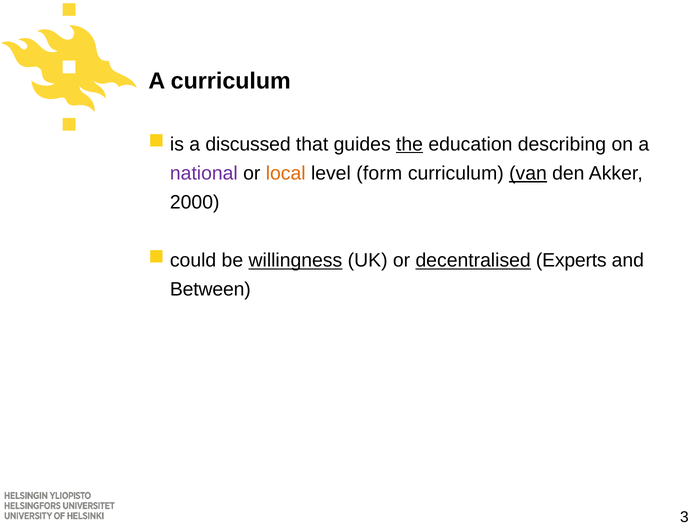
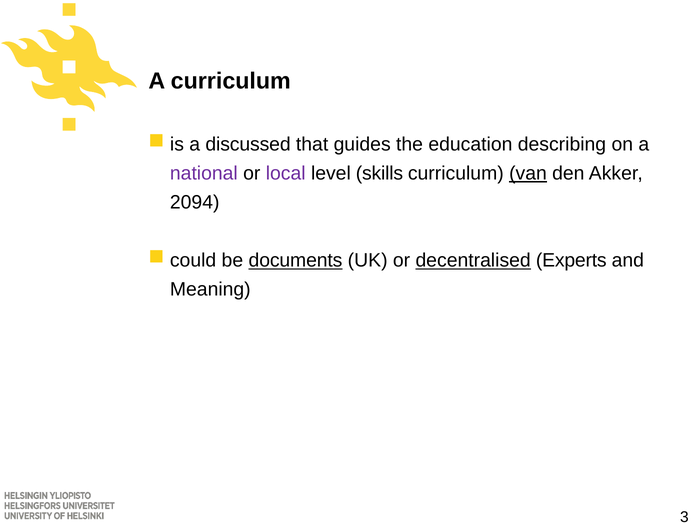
the underline: present -> none (410, 144)
local colour: orange -> purple (286, 173)
form: form -> skills (379, 173)
2000: 2000 -> 2094 (195, 202)
willingness: willingness -> documents (295, 260)
Between: Between -> Meaning (210, 289)
